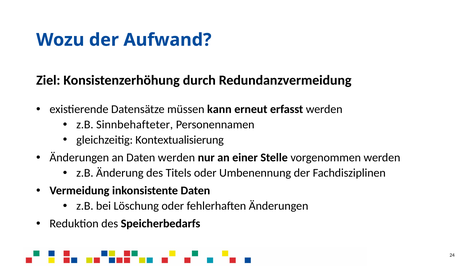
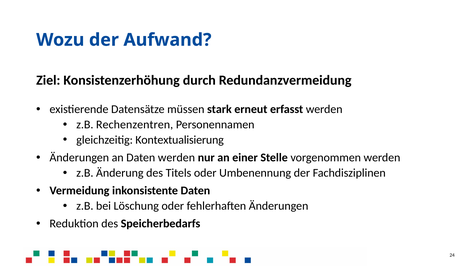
kann: kann -> stark (219, 109)
Sinnbehafteter: Sinnbehafteter -> Rechenzentren (135, 125)
